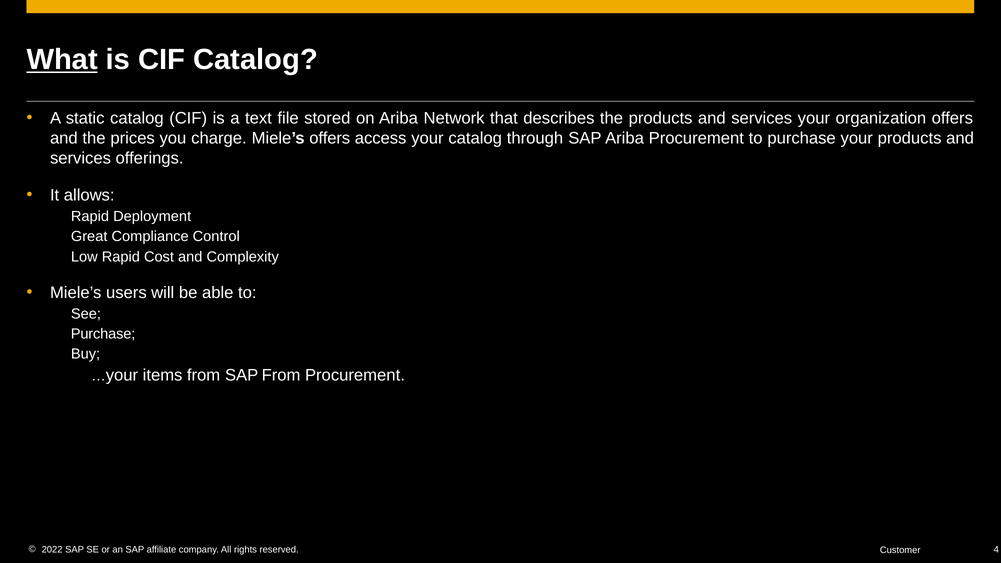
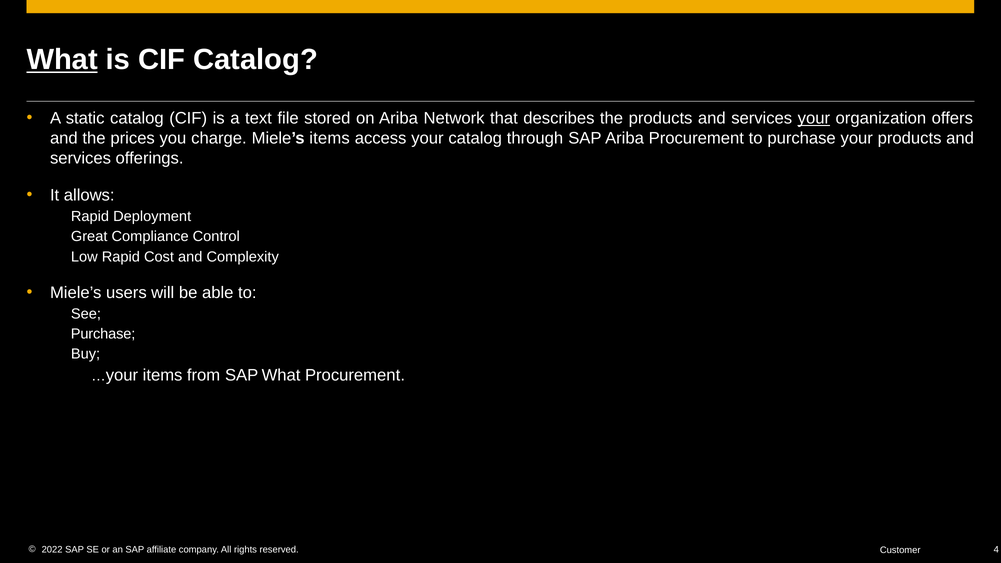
your underline: none -> present (814, 118)
Miele’s offers: offers -> items (330, 138)
SAP From: From -> What (281, 376)
